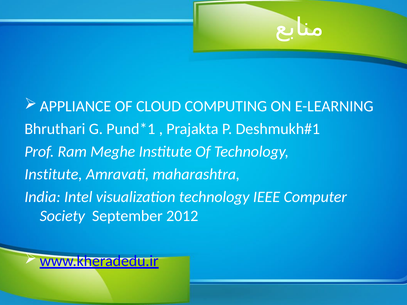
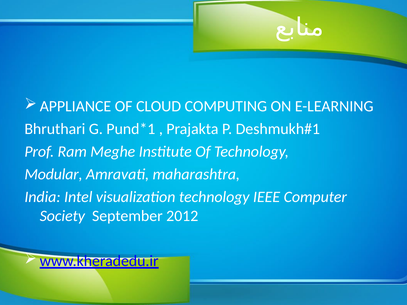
Institute: Institute -> Modular (53, 174)
